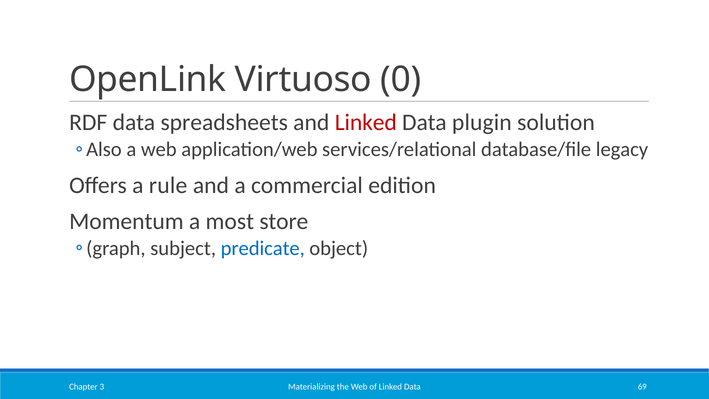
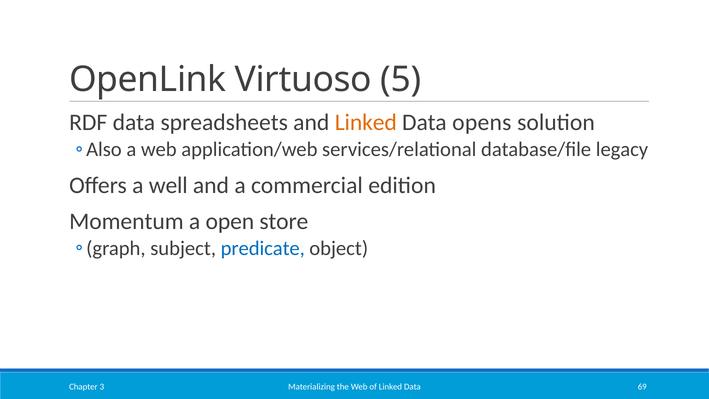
0: 0 -> 5 (401, 79)
Linked colour: red -> orange (366, 123)
plugin: plugin -> opens (482, 123)
rule: rule -> well (168, 185)
most: most -> open (230, 221)
